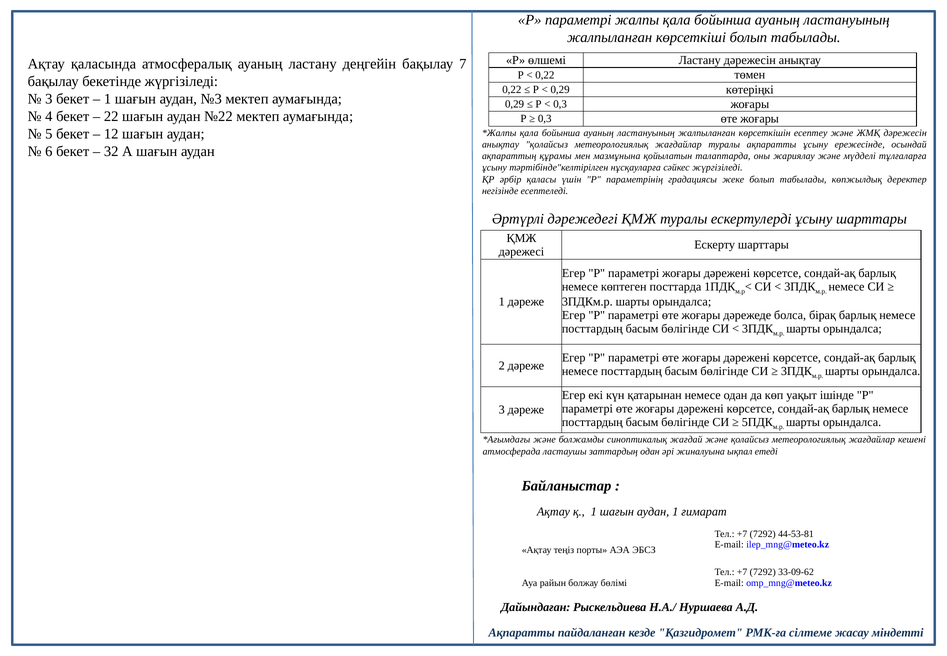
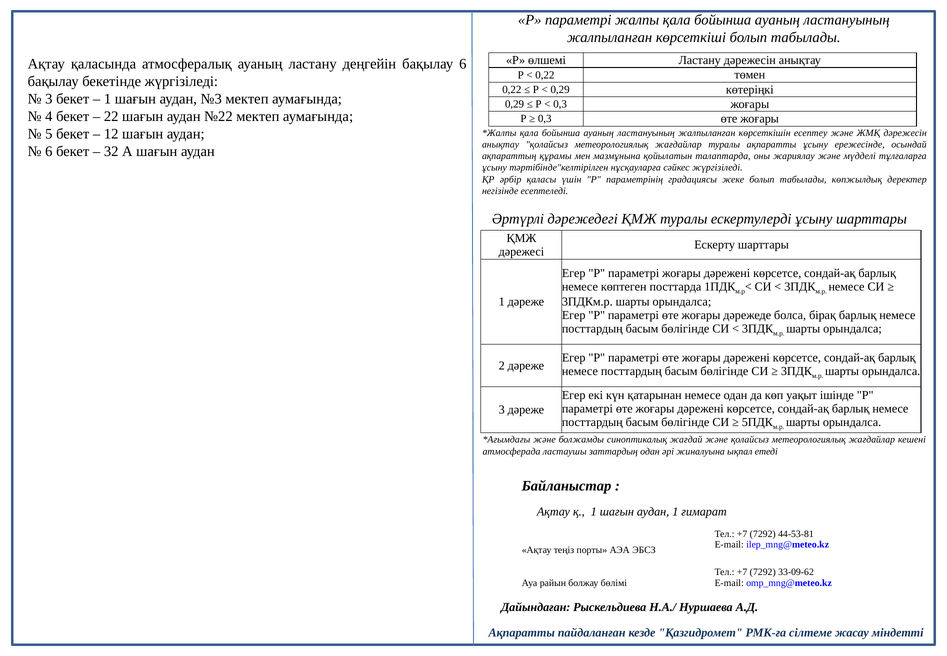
бақылау 7: 7 -> 6 (463, 64)
